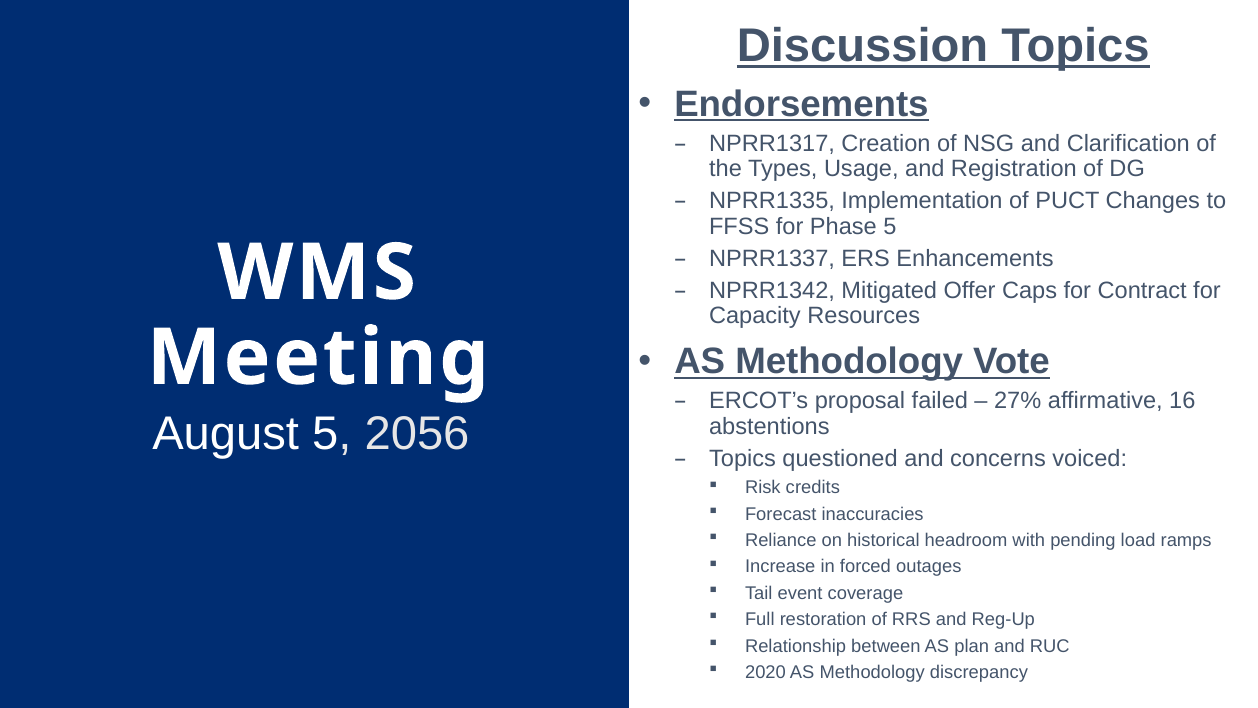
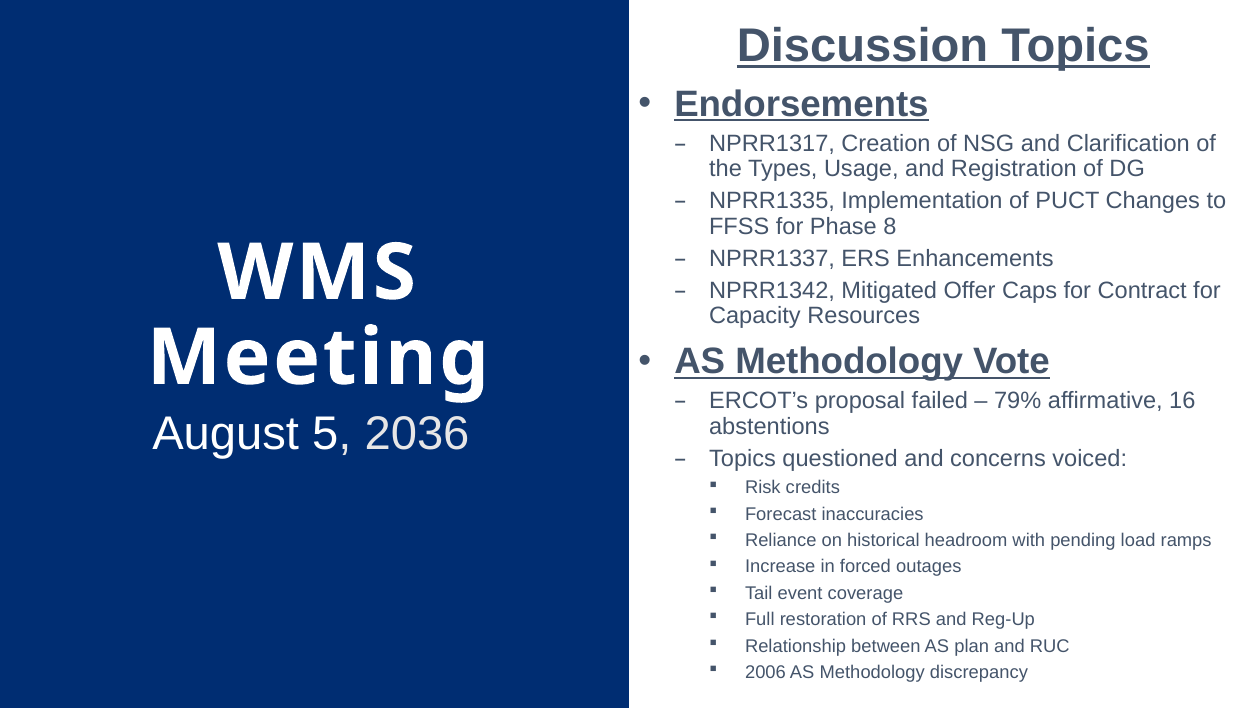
Phase 5: 5 -> 8 (890, 226)
27%: 27% -> 79% (1018, 401)
2056: 2056 -> 2036 (417, 433)
2020: 2020 -> 2006 (765, 672)
